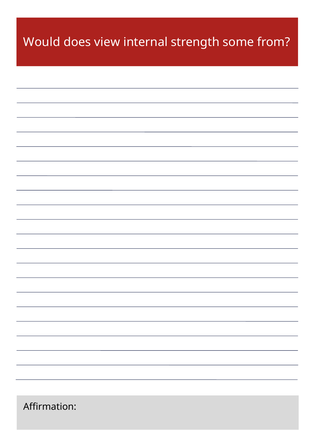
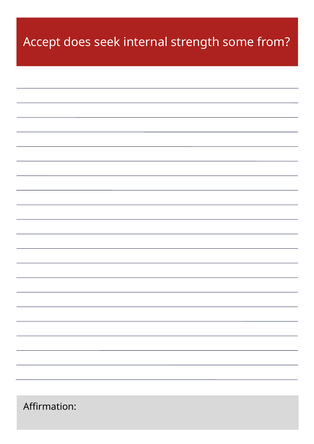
Would: Would -> Accept (42, 42)
view: view -> seek (107, 42)
